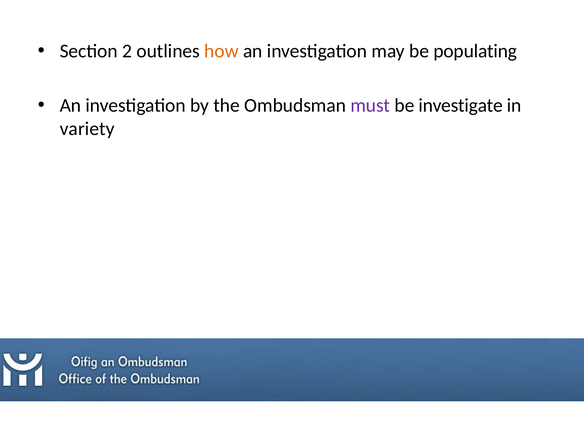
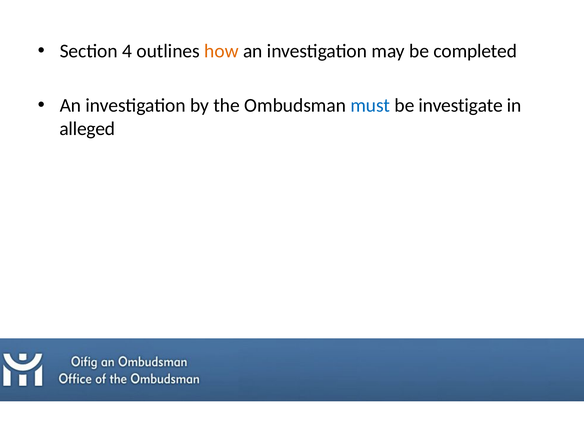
2: 2 -> 4 (127, 51)
populating: populating -> completed (475, 51)
must colour: purple -> blue (370, 105)
variety: variety -> alleged (87, 129)
